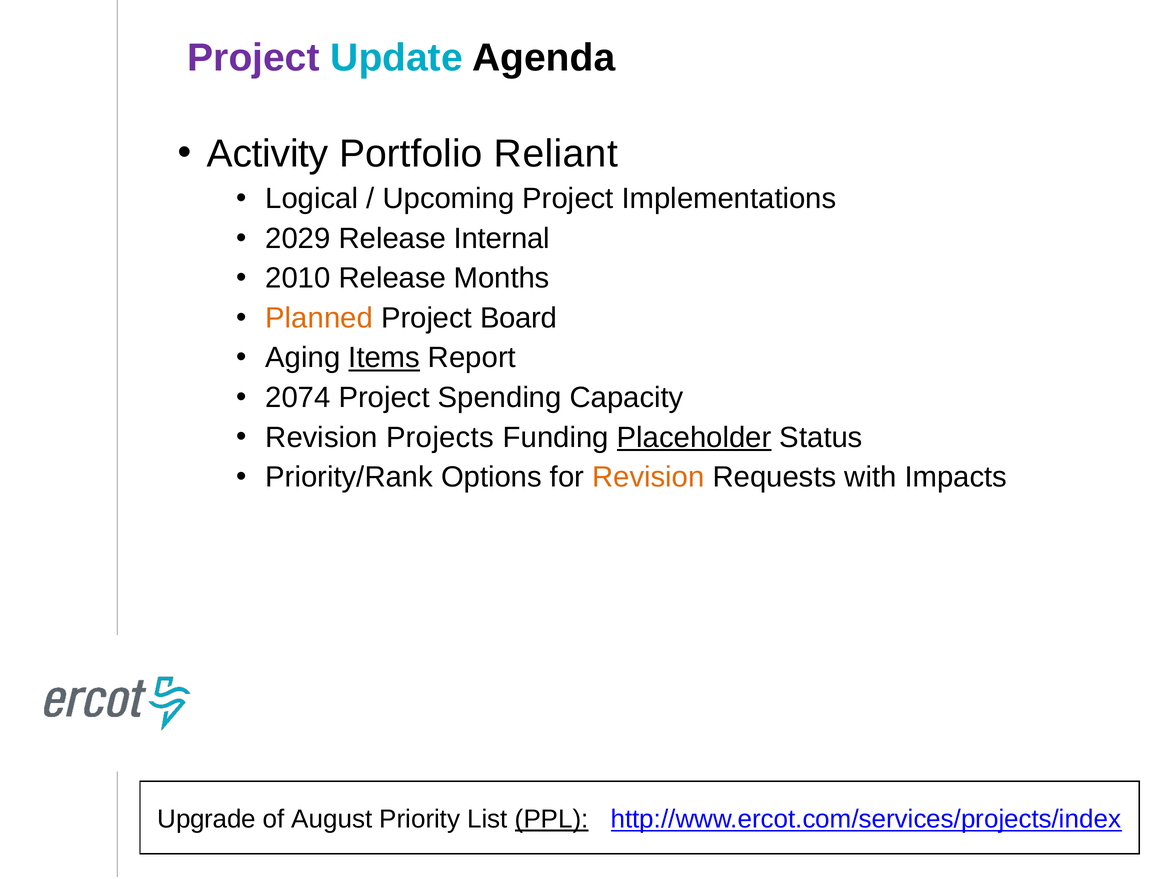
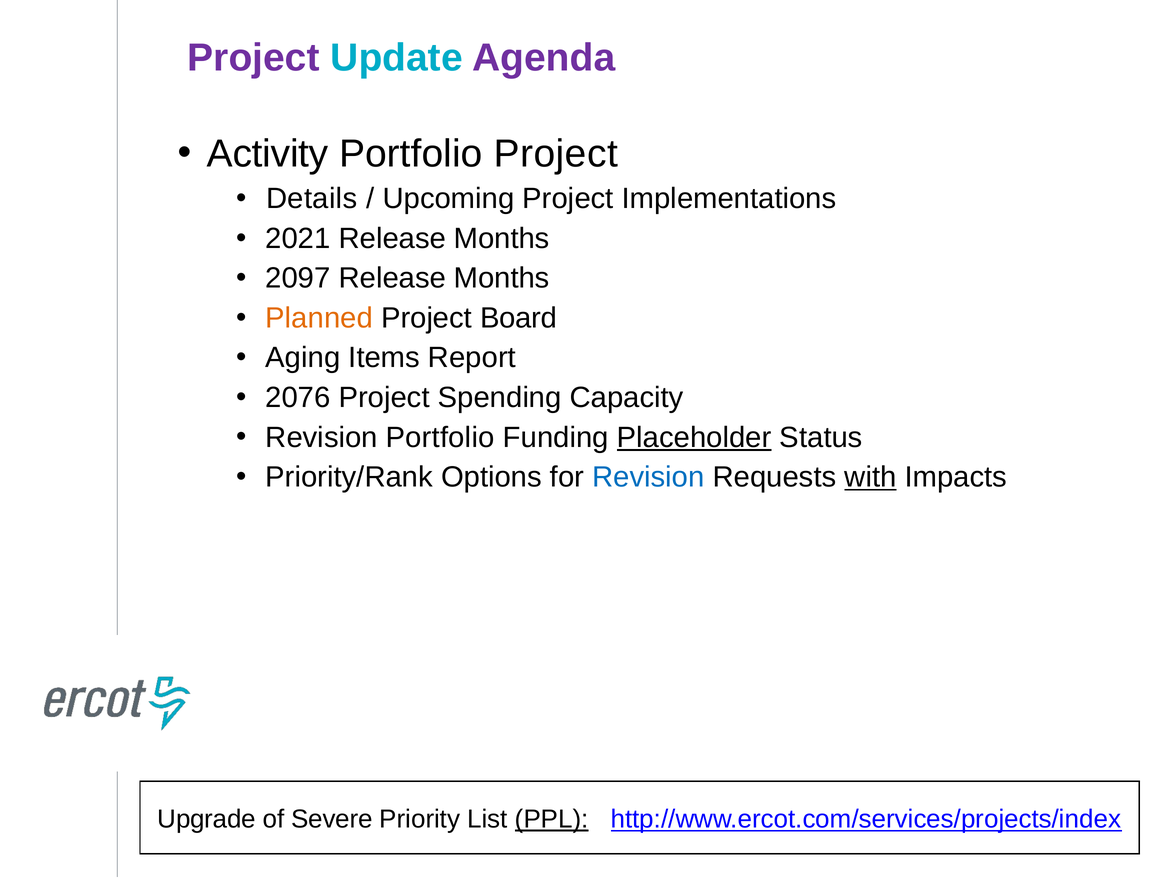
Agenda colour: black -> purple (544, 58)
Portfolio Reliant: Reliant -> Project (556, 154)
Logical: Logical -> Details (312, 199)
2029: 2029 -> 2021 (298, 238)
Internal: Internal -> Months (502, 238)
2010: 2010 -> 2097 (298, 278)
Items underline: present -> none (384, 358)
2074: 2074 -> 2076 (298, 398)
Revision Projects: Projects -> Portfolio (440, 437)
Revision colour: orange -> blue (648, 477)
with underline: none -> present (870, 477)
August: August -> Severe (332, 819)
